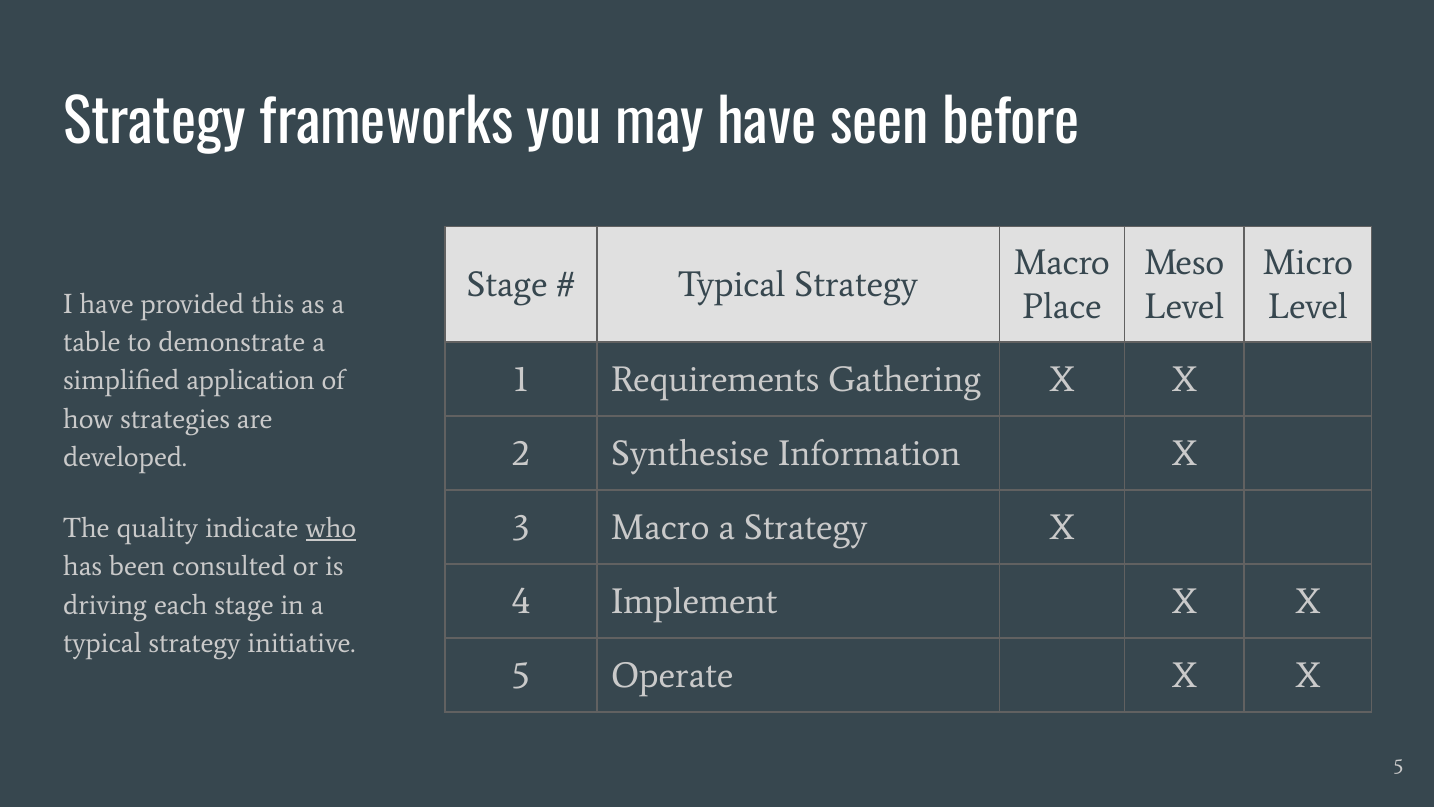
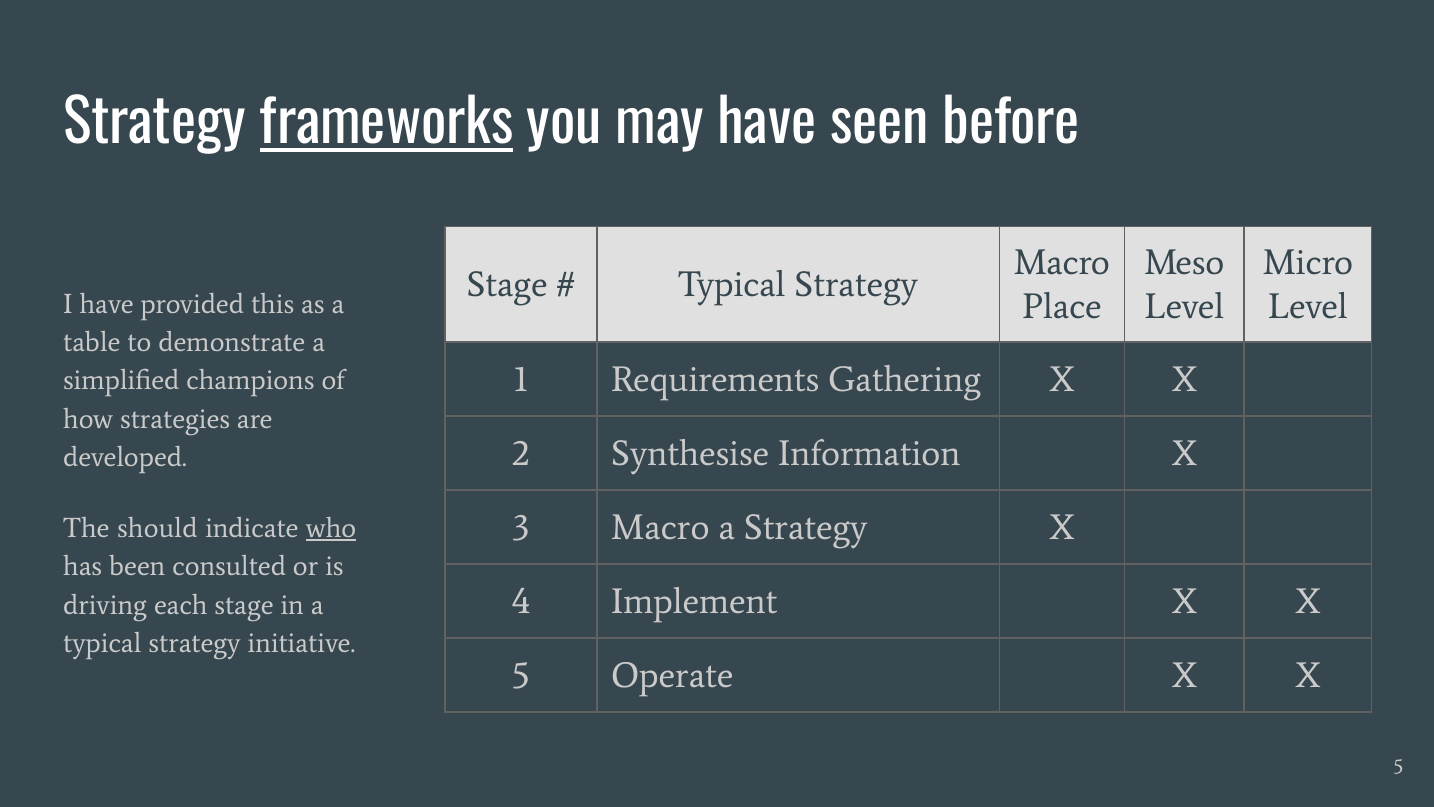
frameworks underline: none -> present (387, 124)
application: application -> champions (250, 381)
quality: quality -> should (157, 528)
